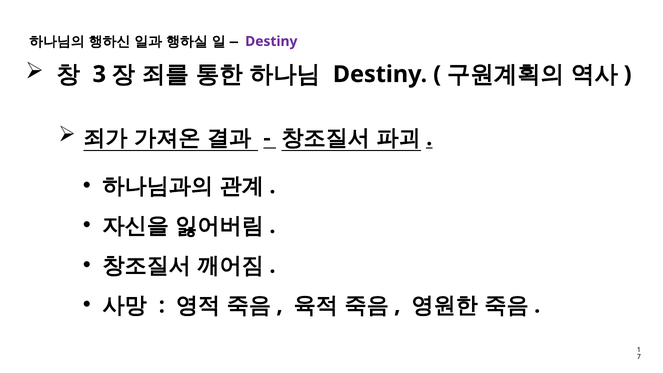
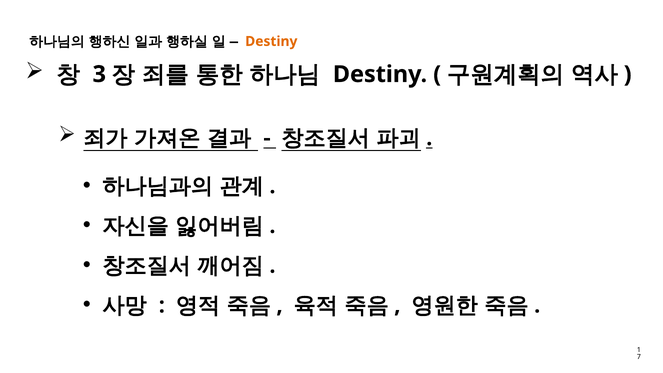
Destiny colour: purple -> orange (271, 41)
